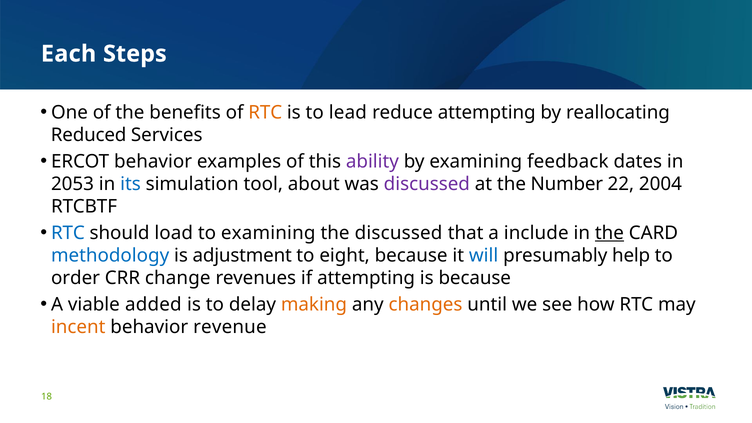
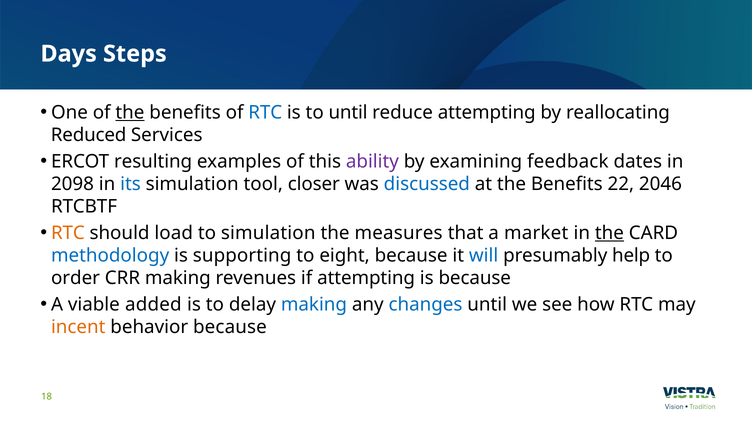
Each: Each -> Days (69, 54)
the underline: none -> present (130, 113)
RTC colour: orange -> blue (265, 113)
to lead: lead -> until (348, 113)
ERCOT behavior: behavior -> resulting (153, 161)
2053: 2053 -> 2098 (72, 184)
about: about -> closer (314, 184)
discussed colour: purple -> blue (427, 184)
at the Number: Number -> Benefits (567, 184)
2004: 2004 -> 2046 (660, 184)
RTC colour: blue -> orange (68, 233)
to examining: examining -> simulation (268, 233)
the discussed: discussed -> measures (399, 233)
include: include -> market (536, 233)
adjustment: adjustment -> supporting (242, 255)
CRR change: change -> making (178, 278)
making colour: orange -> blue (314, 304)
changes colour: orange -> blue (426, 304)
behavior revenue: revenue -> because (230, 327)
